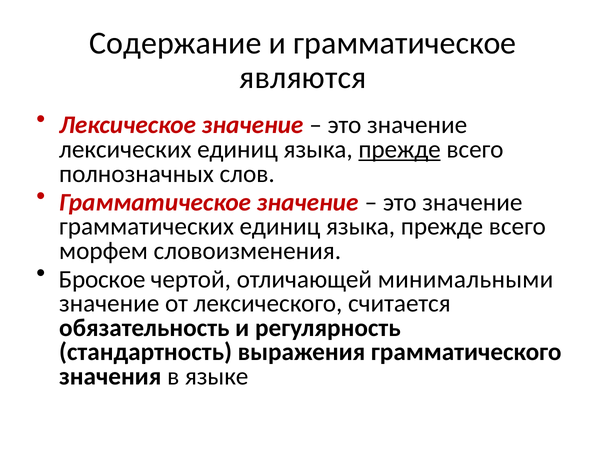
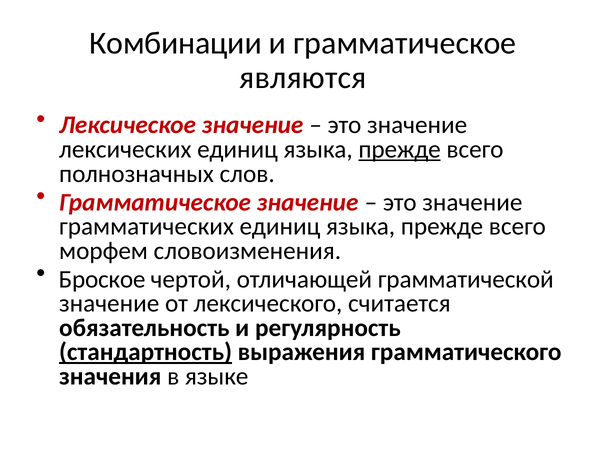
Содержание: Содержание -> Комбинации (176, 43)
минимальными: минимальными -> грамматической (466, 279)
стандартность underline: none -> present (146, 352)
